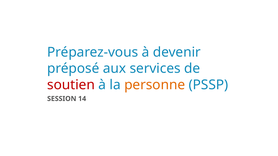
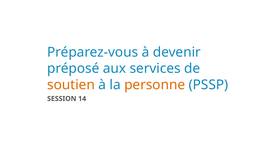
soutien colour: red -> orange (71, 85)
